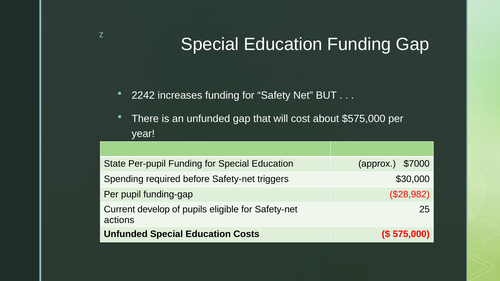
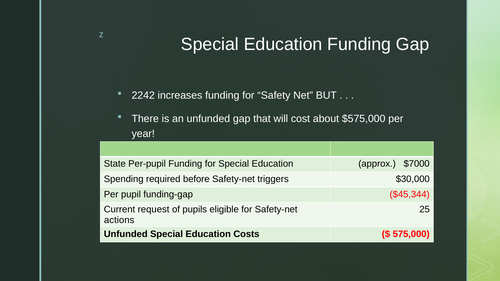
$28,982: $28,982 -> $45,344 (410, 194)
develop: develop -> request (154, 210)
